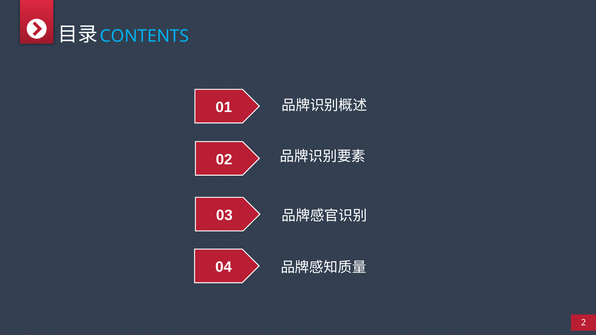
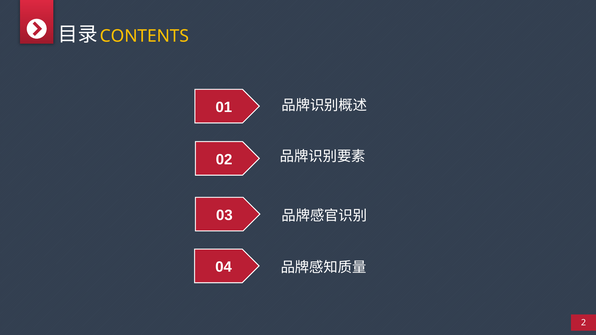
CONTENTS colour: light blue -> yellow (144, 36)
